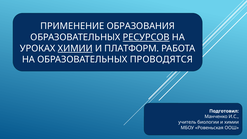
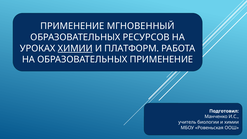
ОБРАЗОВАНИЯ: ОБРАЗОВАНИЯ -> МГНОВЕННЫЙ (141, 26)
РЕСУРСОВ underline: present -> none (146, 37)
ОБРАЗОВАТЕЛЬНЫХ ПРОВОДЯТСЯ: ПРОВОДЯТСЯ -> ПРИМЕНЕНИЕ (161, 59)
